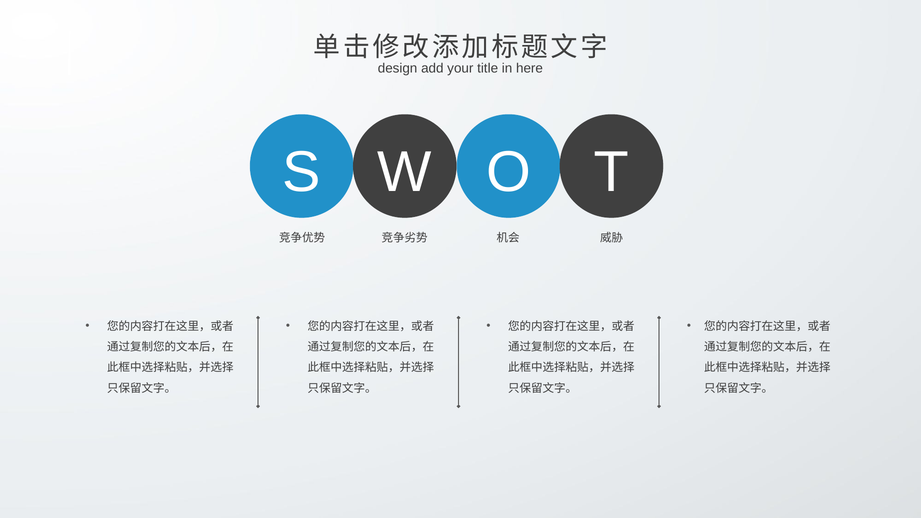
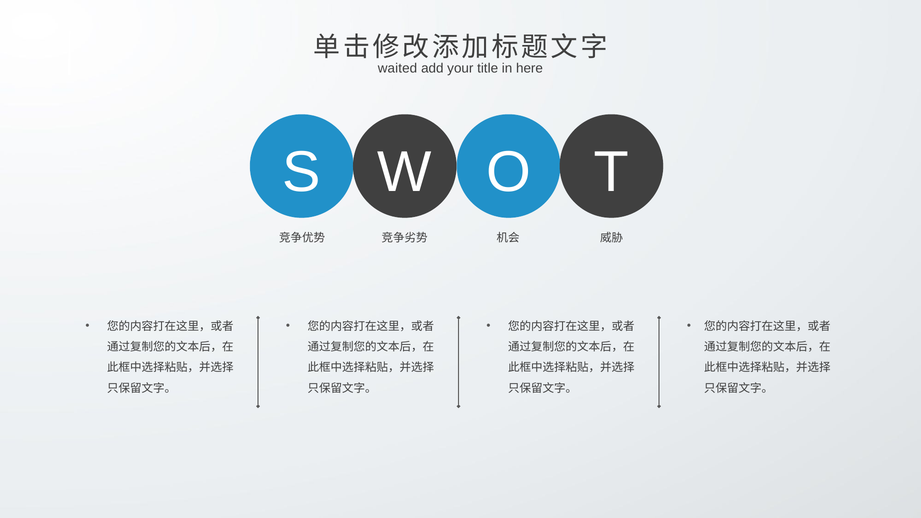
design: design -> waited (398, 68)
